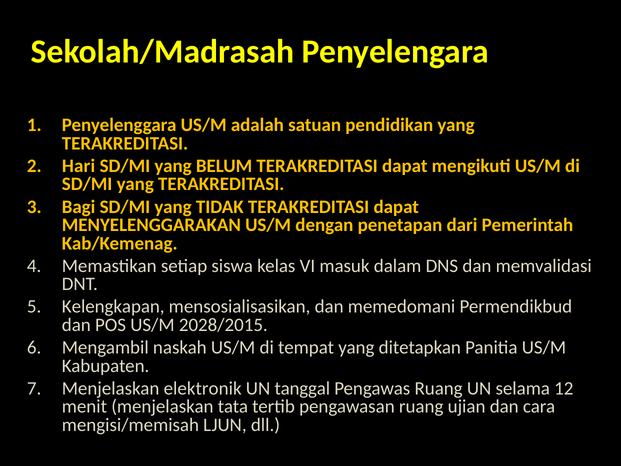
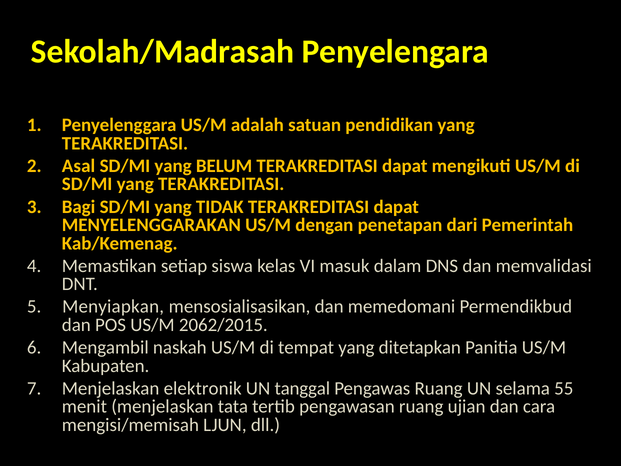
Hari: Hari -> Asal (79, 166)
Kelengkapan: Kelengkapan -> Menyiapkan (113, 307)
2028/2015: 2028/2015 -> 2062/2015 (223, 325)
12: 12 -> 55 (564, 388)
